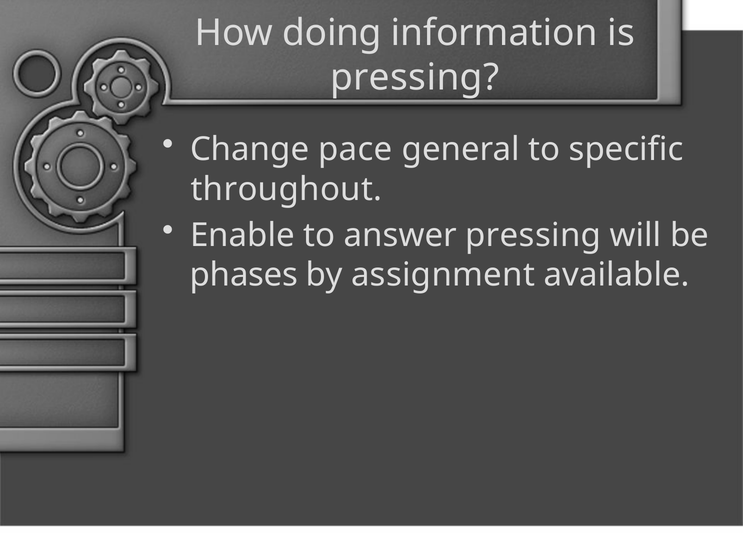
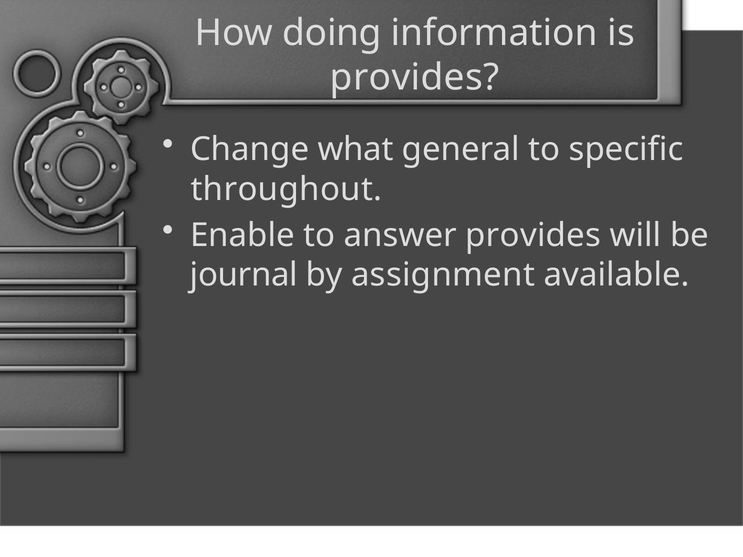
pressing: pressing -> provides (415, 77)
pace: pace -> what (356, 150)
answer pressing: pressing -> provides (533, 236)
phases: phases -> journal (244, 275)
